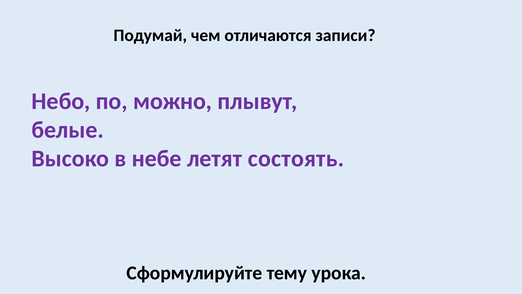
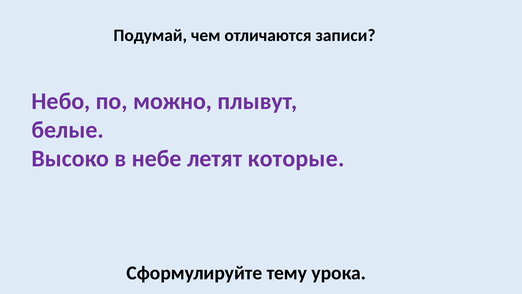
состоять: состоять -> которые (296, 159)
